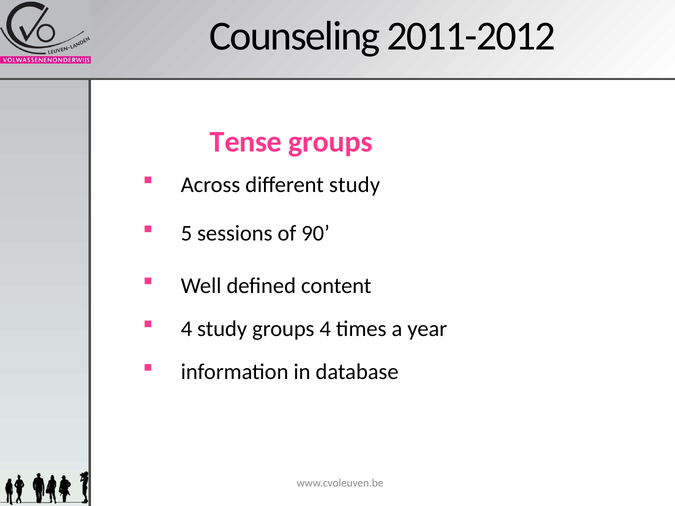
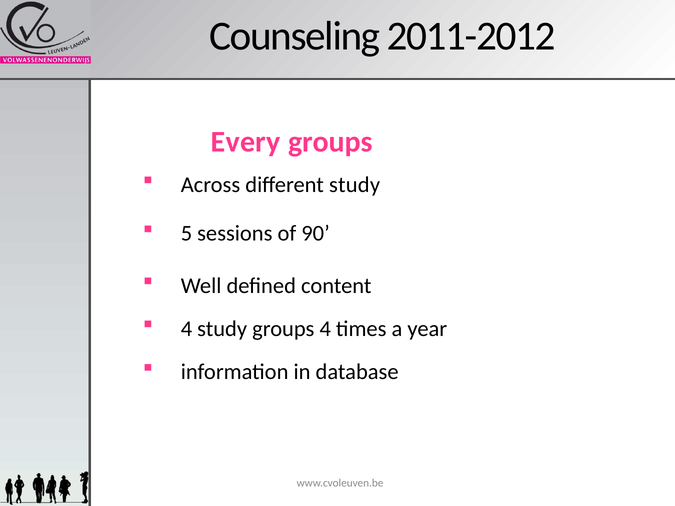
Tense: Tense -> Every (246, 142)
